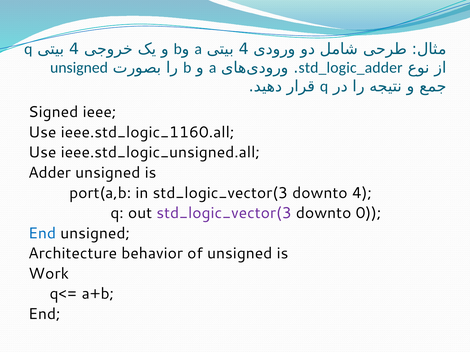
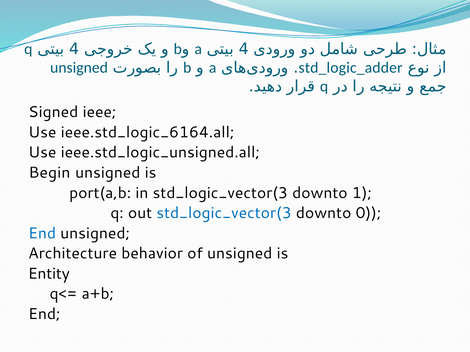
ieee.std_logic_1160.all: ieee.std_logic_1160.all -> ieee.std_logic_6164.all (147, 132)
Adder: Adder -> Begin (49, 173)
downto 4: 4 -> 1 (362, 193)
std_logic_vector(3 colour: purple -> blue (224, 213)
Work: Work -> Entity (49, 274)
